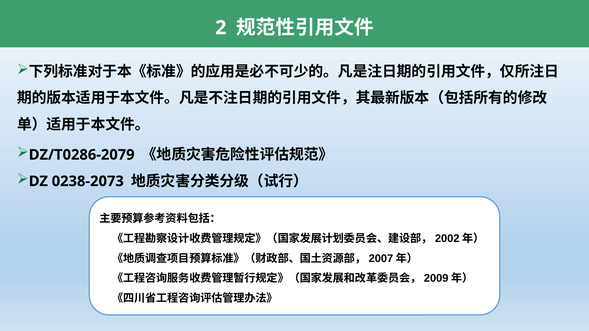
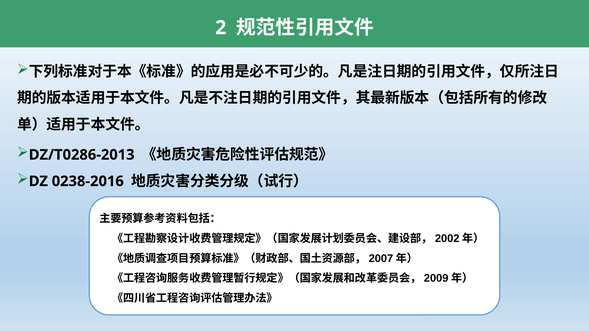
DZ/T0286-2079: DZ/T0286-2079 -> DZ/T0286-2013 (82, 155)
0238-2073: 0238-2073 -> 0238-2016 (88, 181)
